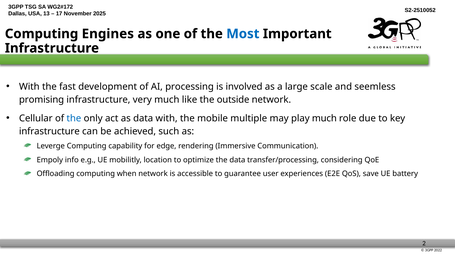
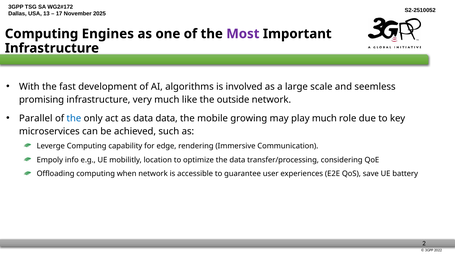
Most colour: blue -> purple (243, 34)
processing: processing -> algorithms (189, 87)
Cellular: Cellular -> Parallel (36, 118)
data with: with -> data (167, 118)
multiple: multiple -> growing (249, 118)
infrastructure: infrastructure -> microservices (49, 131)
